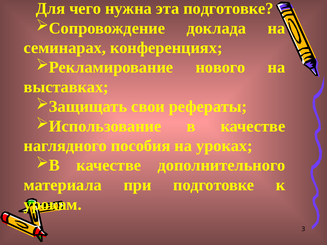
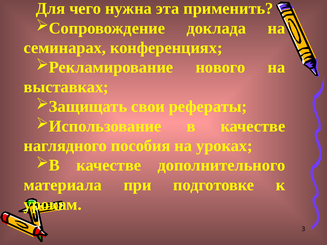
эта подготовке: подготовке -> применить (228, 9)
